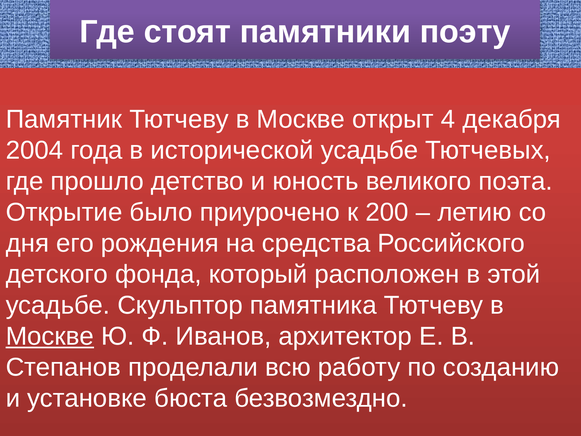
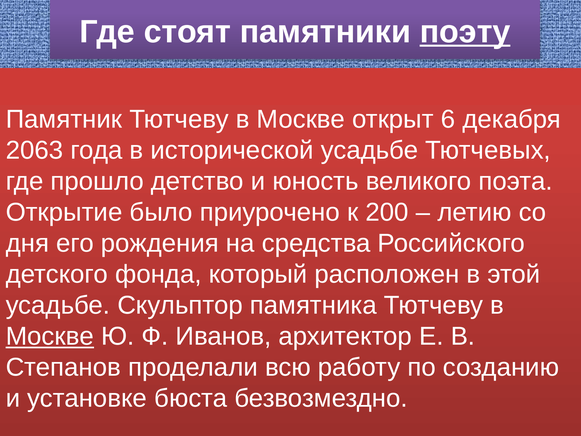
поэту underline: none -> present (465, 32)
4: 4 -> 6 (448, 119)
2004: 2004 -> 2063 (34, 150)
